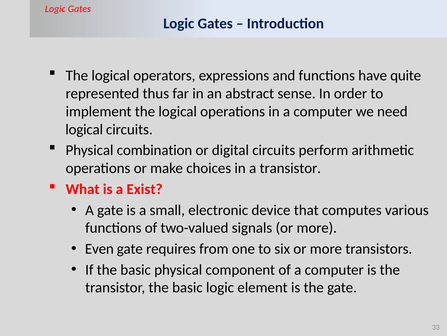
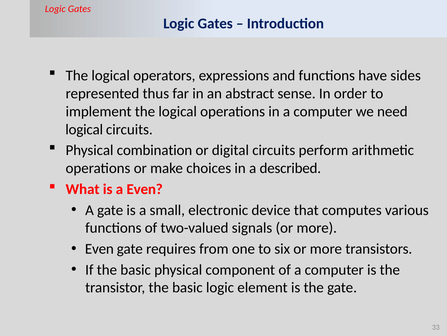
quite: quite -> sides (406, 76)
a transistor: transistor -> described (290, 168)
a Exist: Exist -> Even (145, 189)
